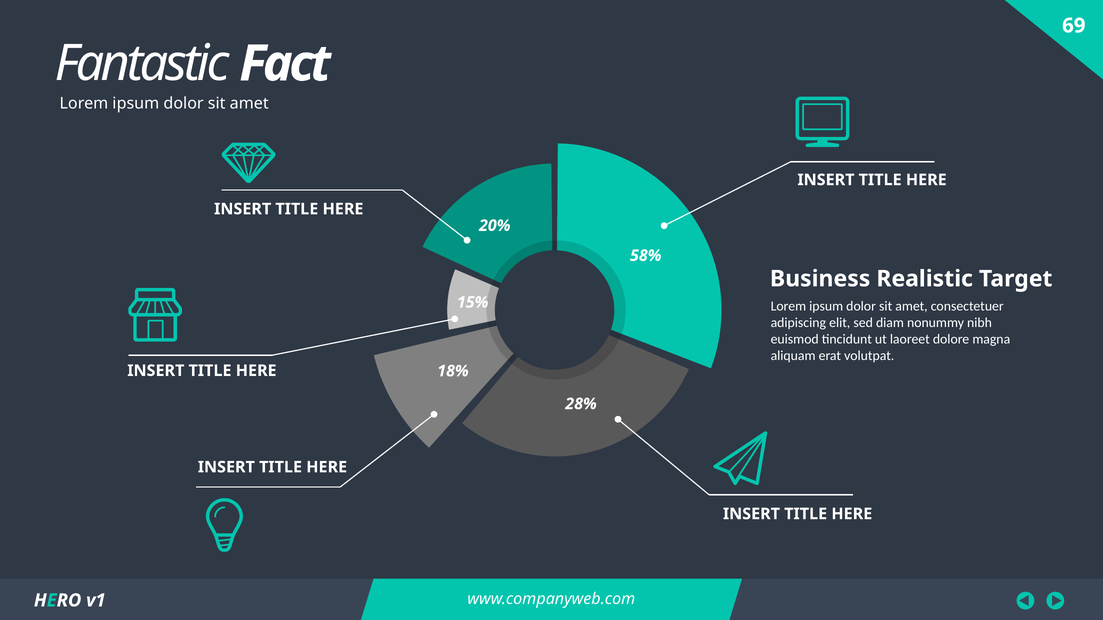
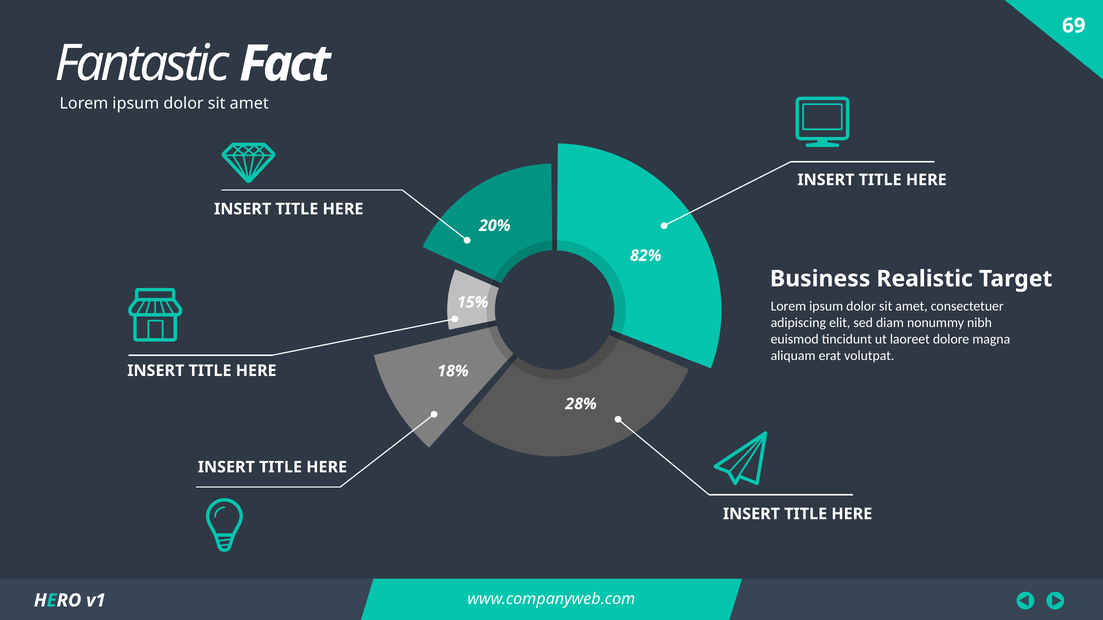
58%: 58% -> 82% (646, 256)
